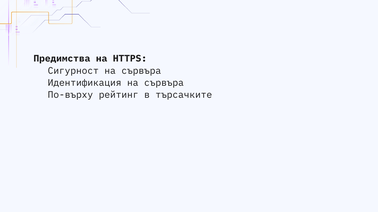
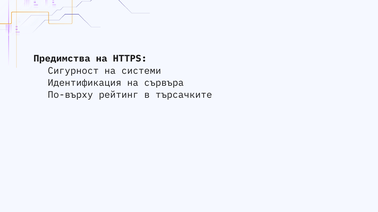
Сигурност на сървъра: сървъра -> системи (141, 71)
